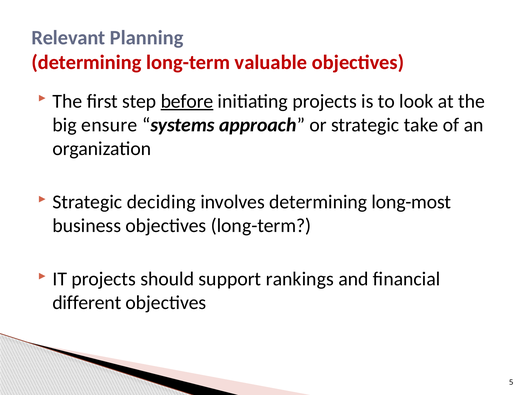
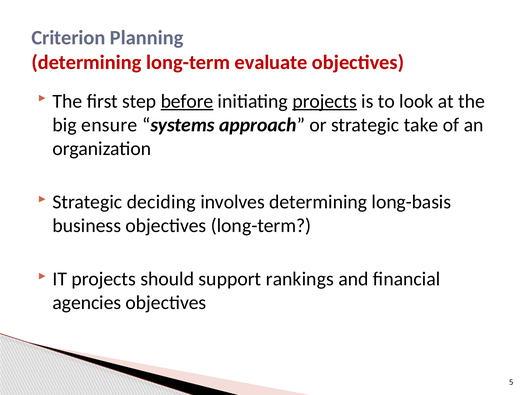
Relevant: Relevant -> Criterion (68, 38)
valuable: valuable -> evaluate (271, 62)
projects underline: none -> present (325, 101)
long-most: long-most -> long-basis (411, 202)
different: different -> agencies (87, 302)
